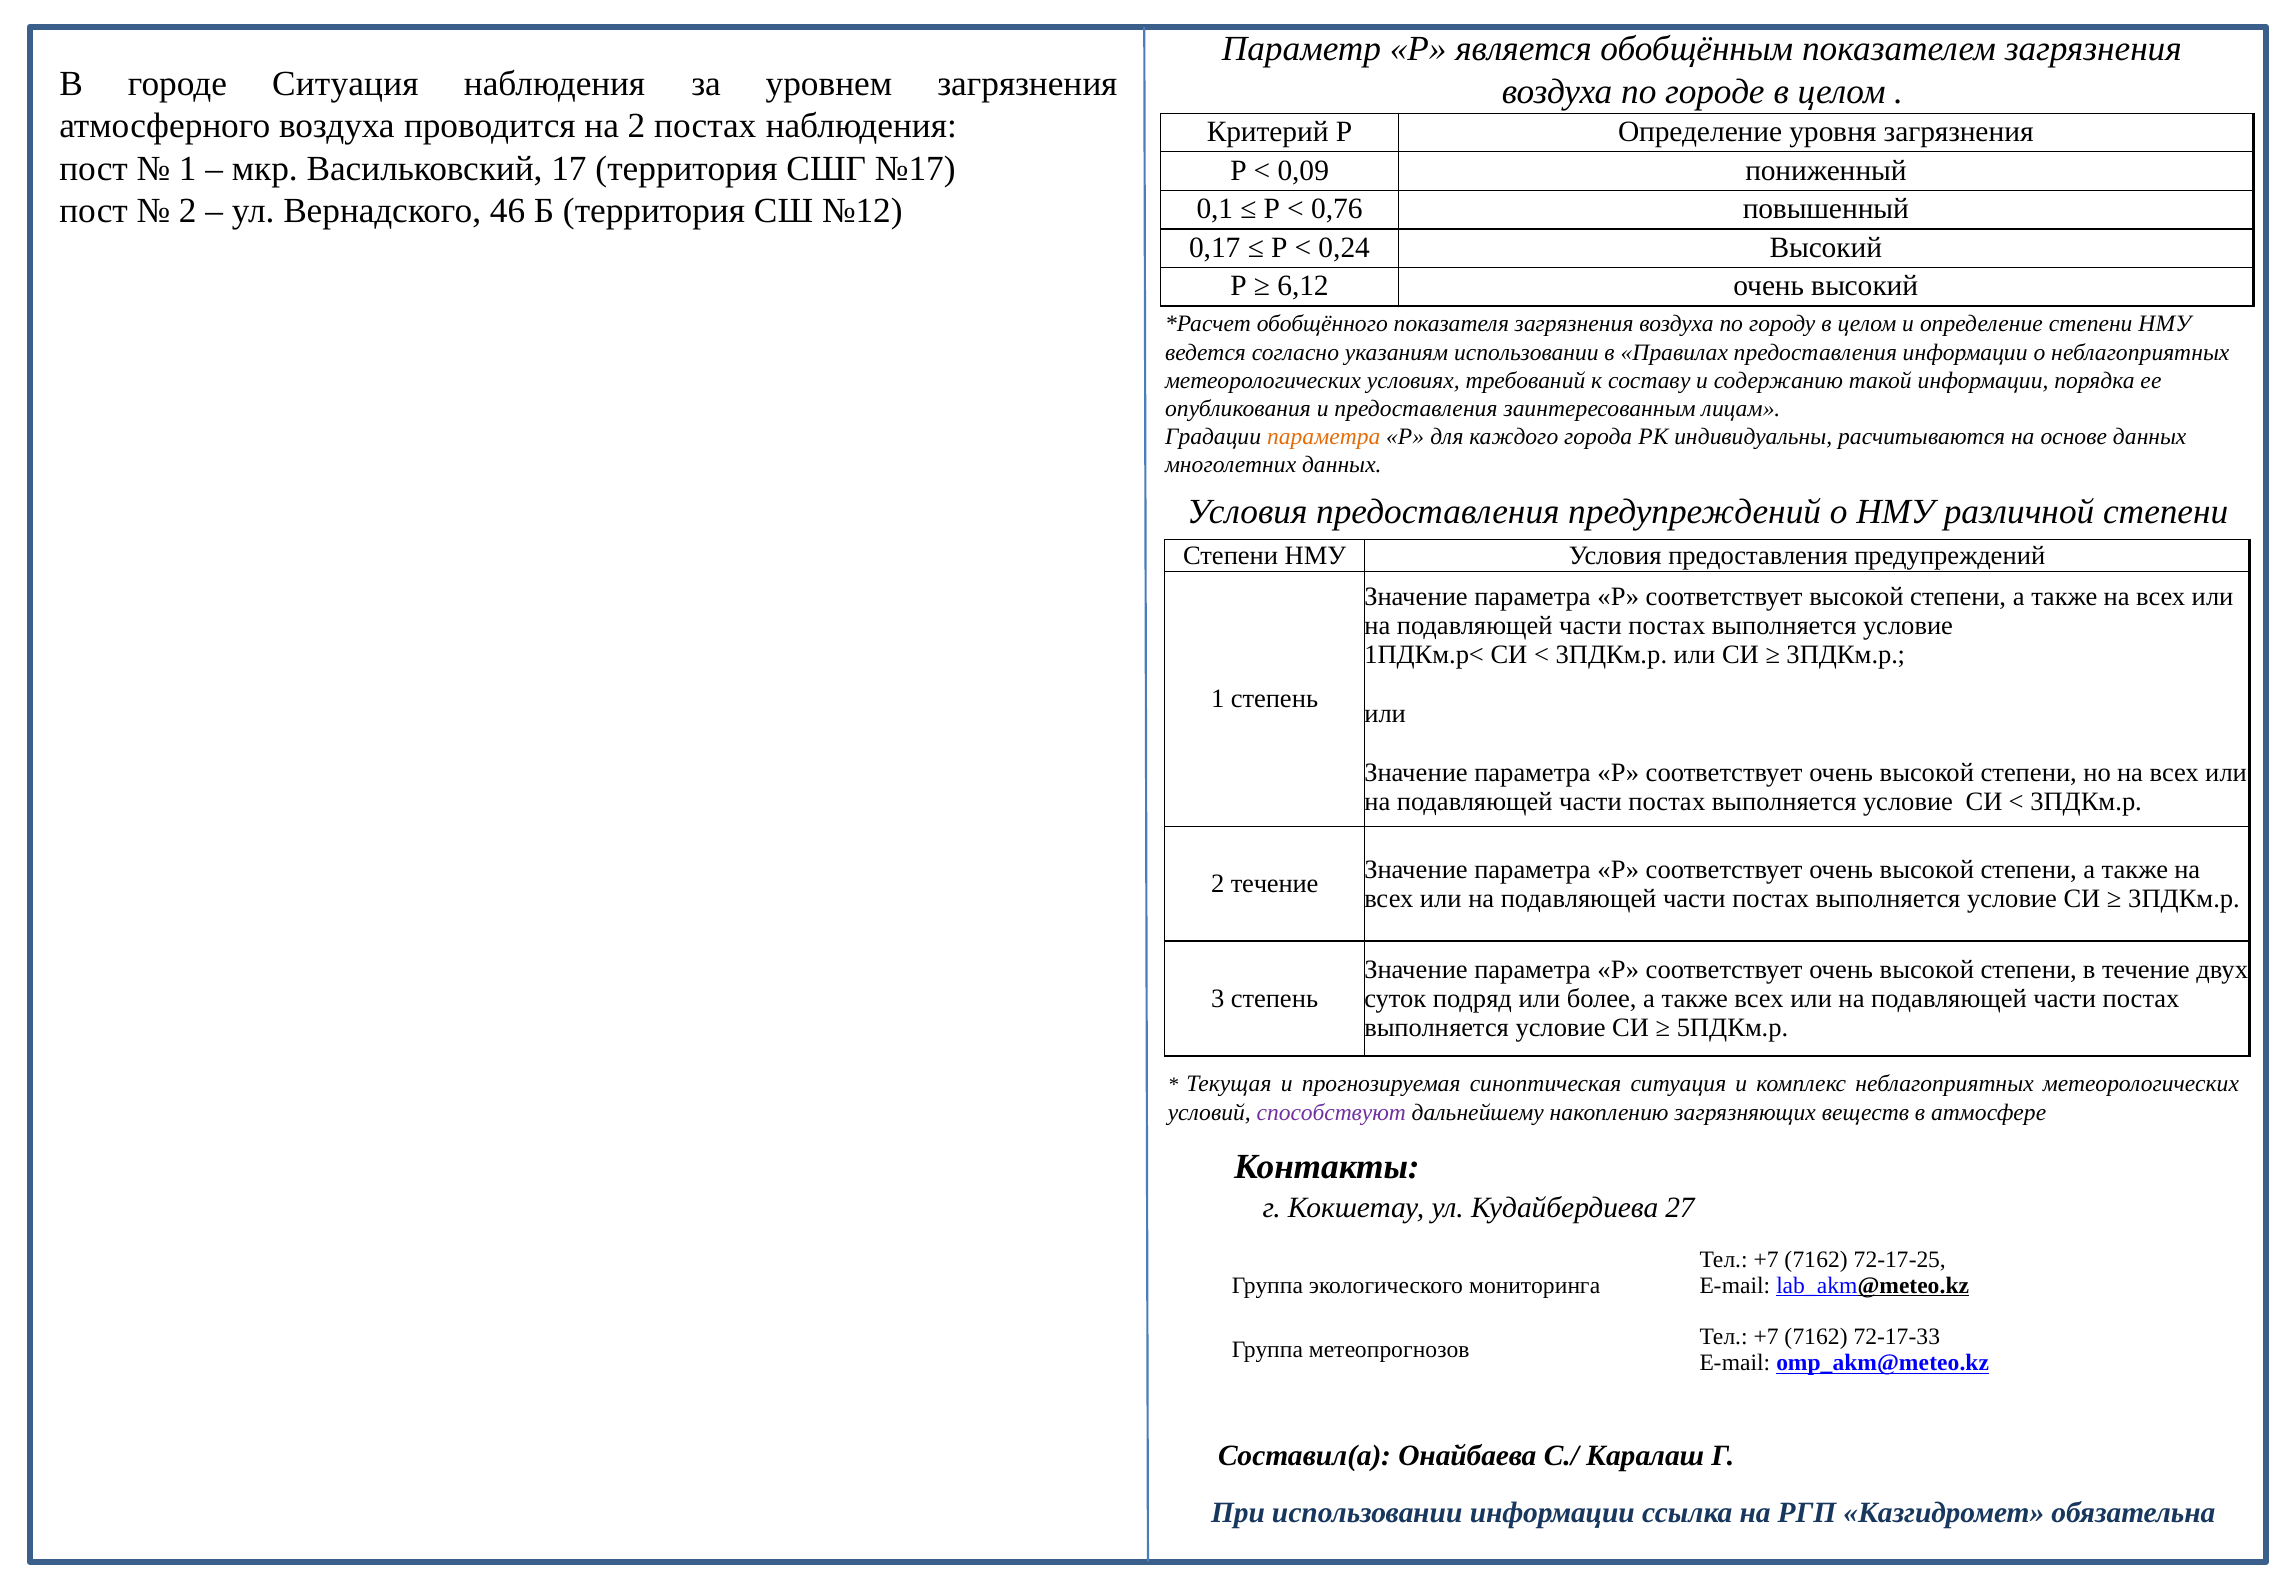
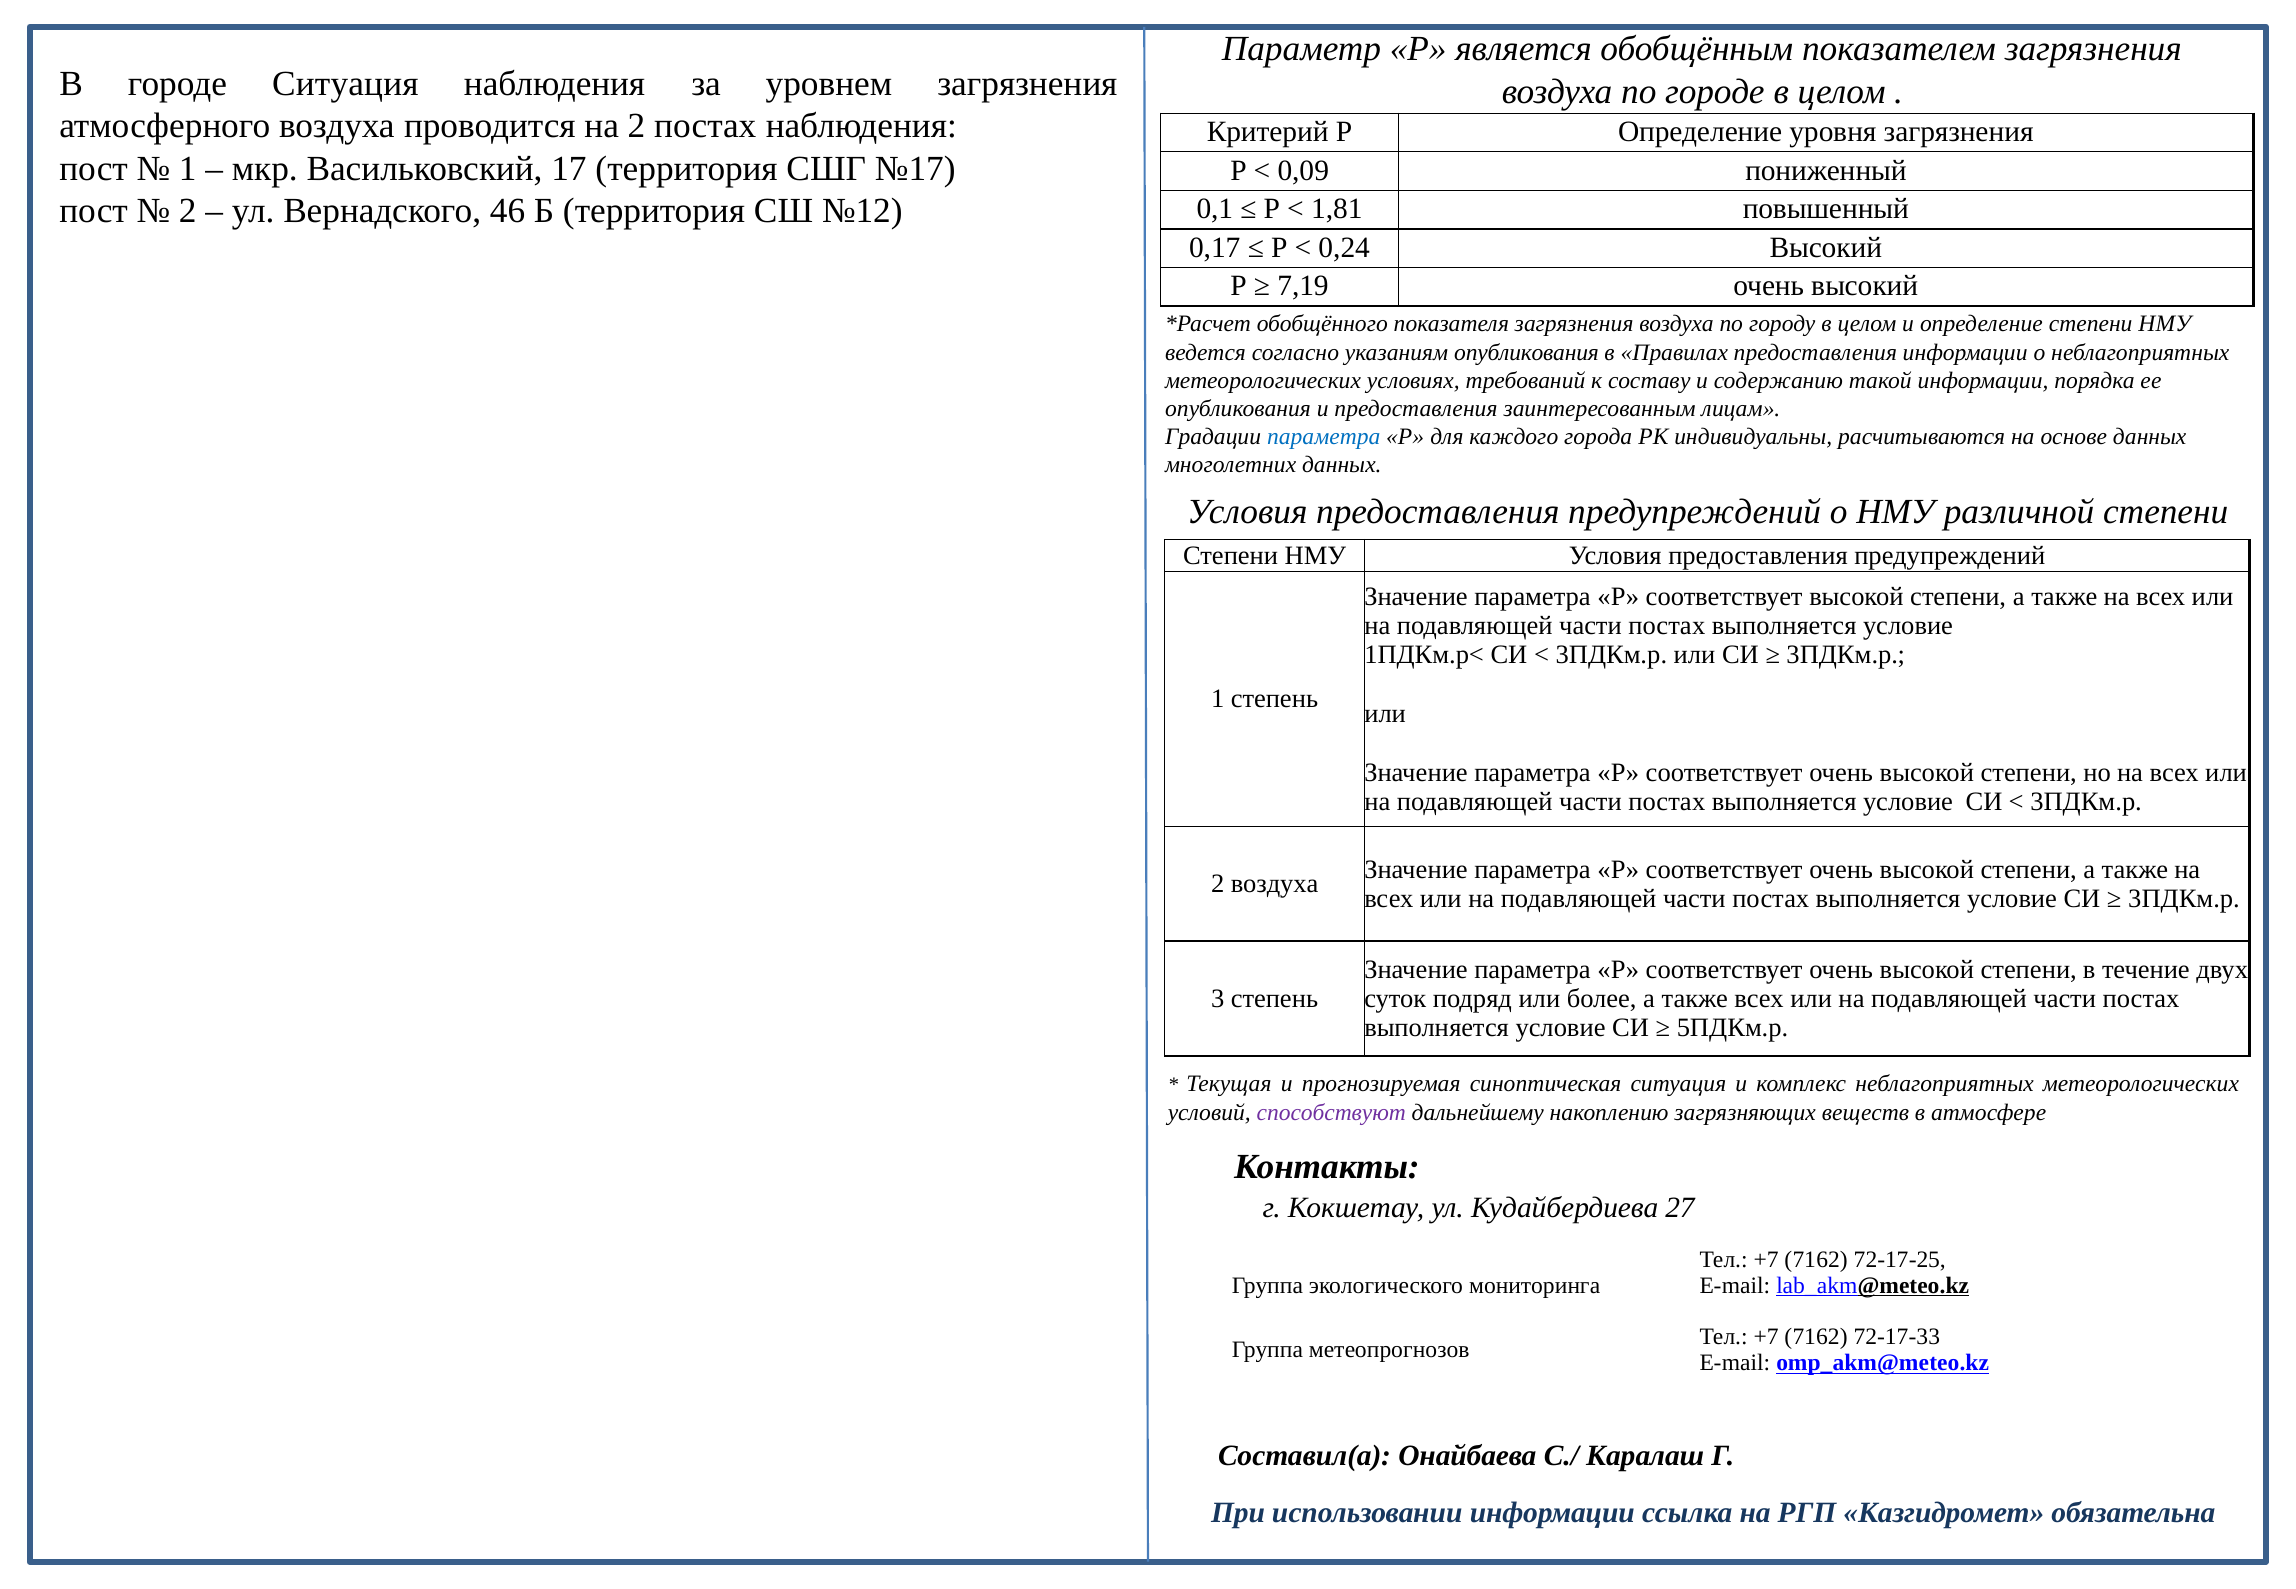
0,76: 0,76 -> 1,81 (1337, 209)
6,12: 6,12 -> 7,19 (1303, 286)
указаниям использовании: использовании -> опубликования (1526, 353)
параметра colour: orange -> blue (1324, 437)
2 течение: течение -> воздуха (1275, 884)
